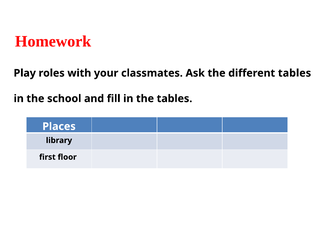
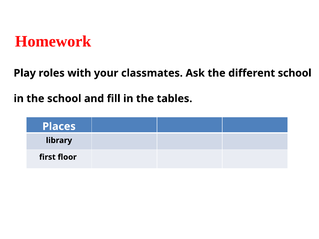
different tables: tables -> school (295, 73)
